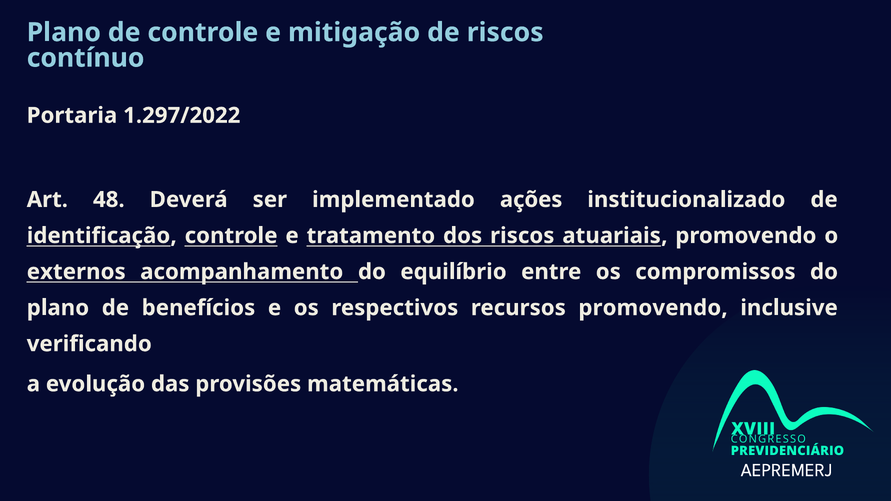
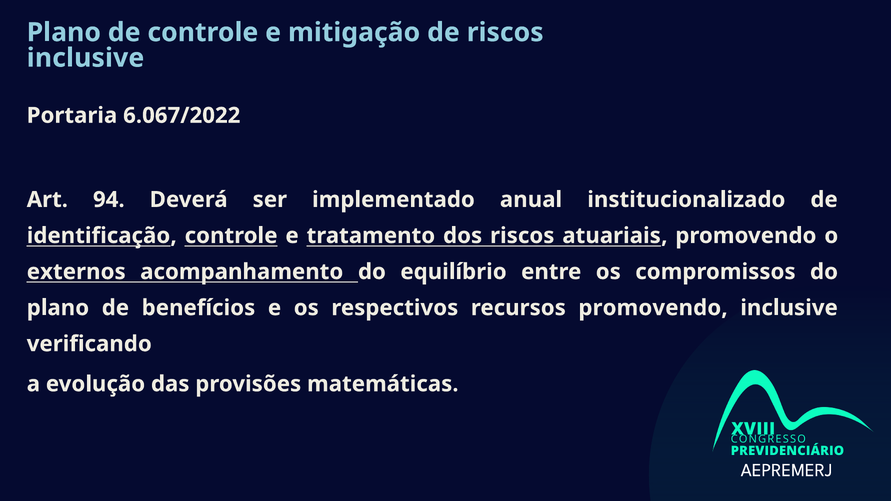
contínuo: contínuo -> inclusive (85, 58)
1.297/2022: 1.297/2022 -> 6.067/2022 (182, 116)
48: 48 -> 94 (109, 200)
ações: ações -> anual (531, 200)
